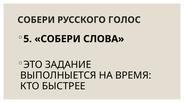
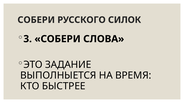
ГОЛОС: ГОЛОС -> СИЛОК (125, 20)
5: 5 -> 3 (28, 39)
